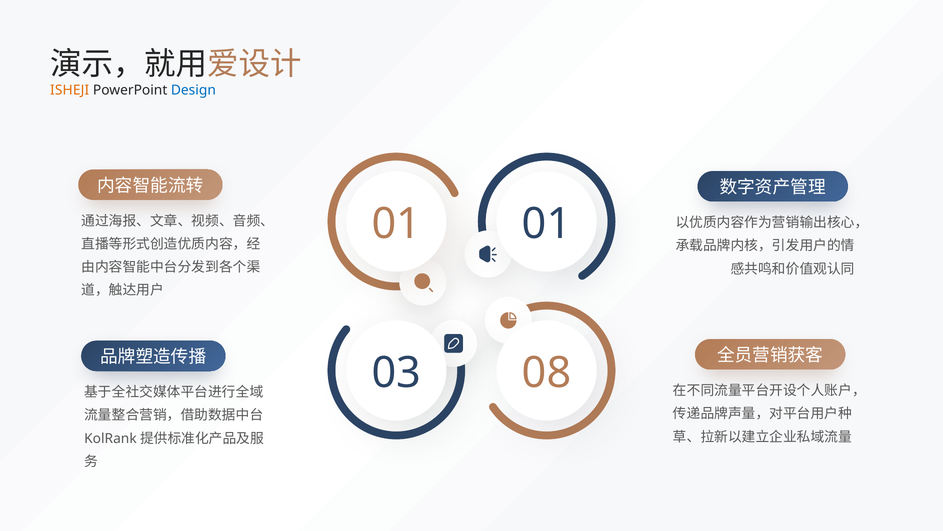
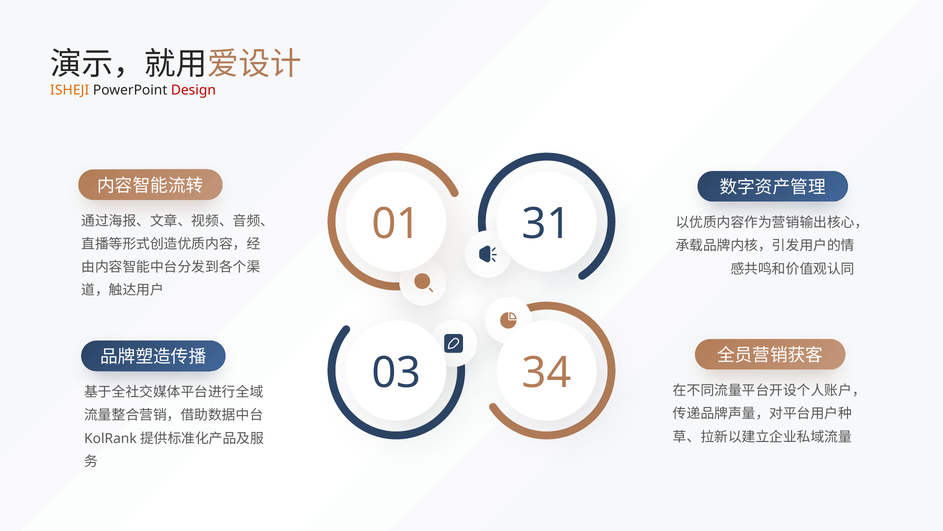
Design colour: blue -> red (193, 90)
01 01: 01 -> 31 (547, 224)
08: 08 -> 34 (547, 373)
